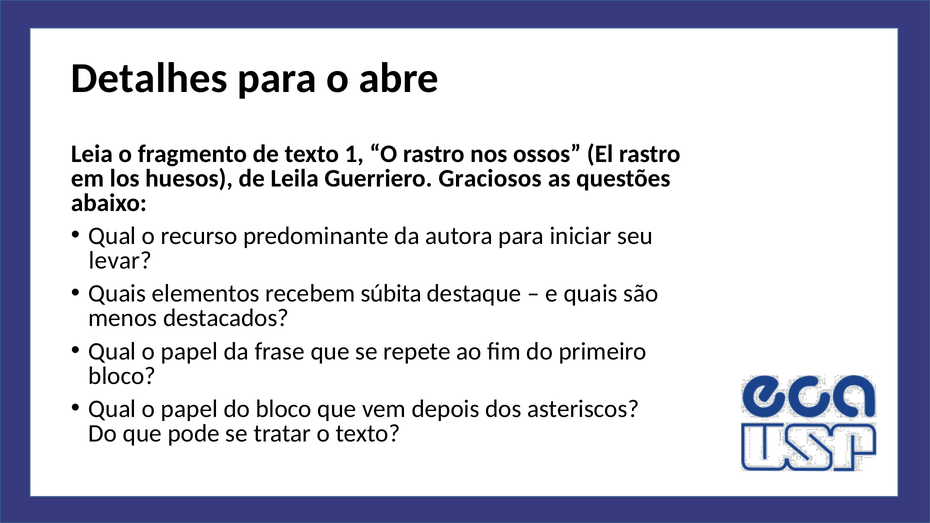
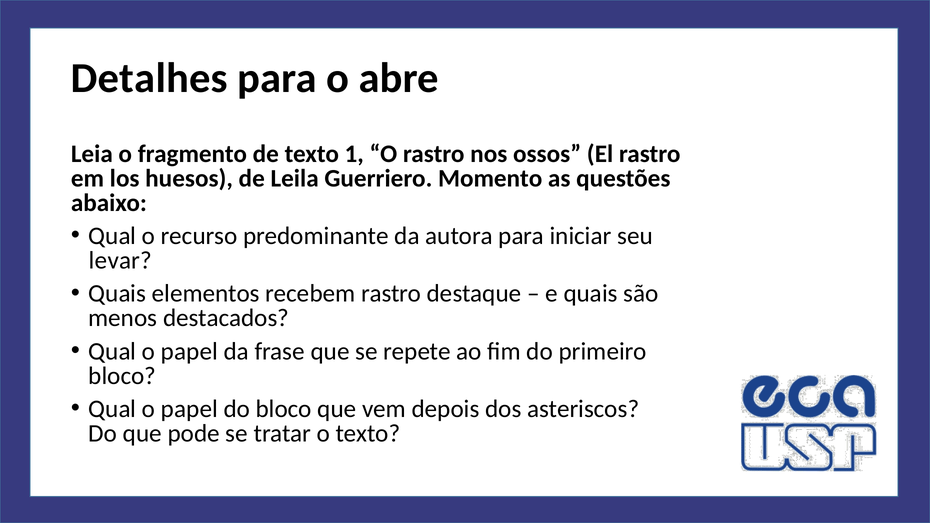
Graciosos: Graciosos -> Momento (490, 178)
recebem súbita: súbita -> rastro (391, 294)
